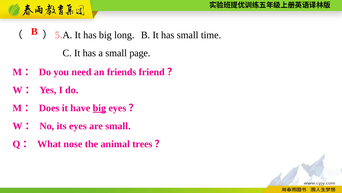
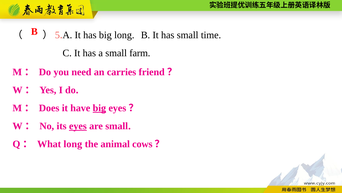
page: page -> farm (140, 53)
friends: friends -> carries (122, 72)
eyes underline: none -> present (78, 126)
What nose: nose -> long (73, 144)
trees: trees -> cows (142, 144)
